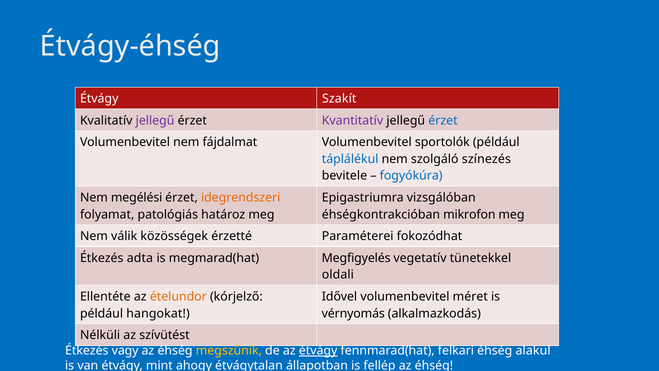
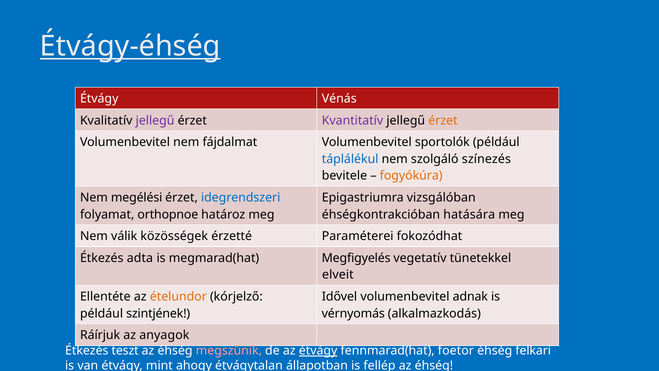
Étvágy-éhség underline: none -> present (130, 46)
Szakít: Szakít -> Vénás (339, 99)
érzet colour: blue -> orange (443, 120)
fogyókúra colour: blue -> orange (411, 176)
idegrendszeri colour: orange -> blue (241, 198)
patológiás: patológiás -> orthopnoe (168, 214)
mikrofon: mikrofon -> hatására (469, 214)
oldali: oldali -> elveit (338, 275)
méret: méret -> adnak (470, 296)
hangokat: hangokat -> szintjének (158, 313)
Nélküli: Nélküli -> Ráírjuk (100, 335)
szívütést: szívütést -> anyagok (164, 335)
vagy: vagy -> teszt (125, 350)
megszűnik colour: yellow -> pink (229, 350)
felkari: felkari -> foetor (456, 350)
alakul: alakul -> felkari (533, 350)
